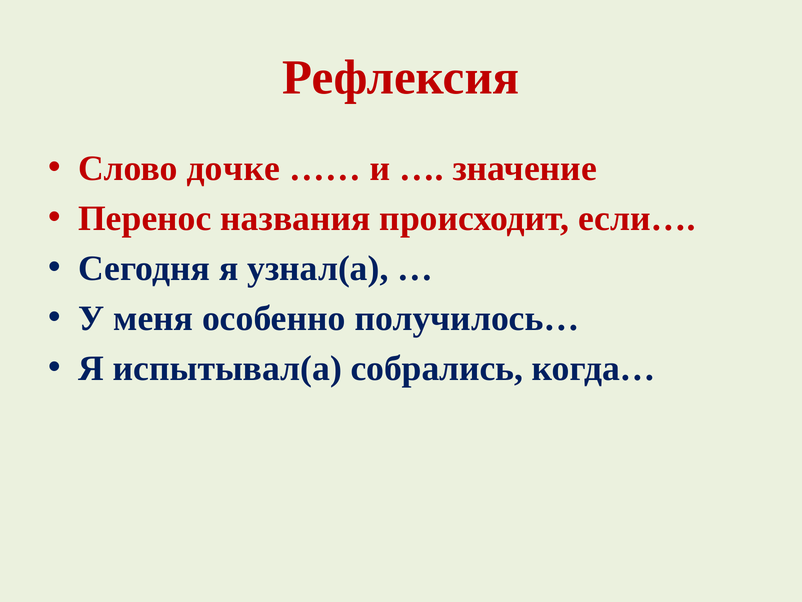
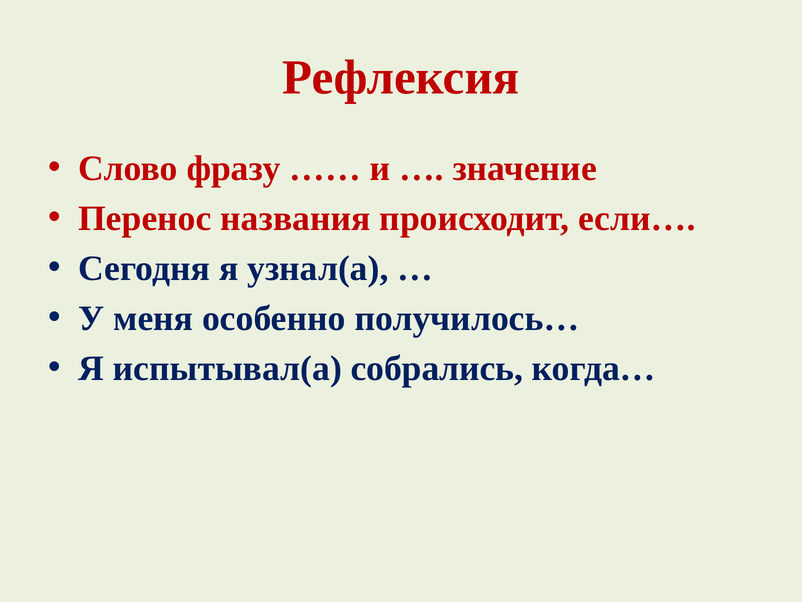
дочке: дочке -> фразу (234, 168)
